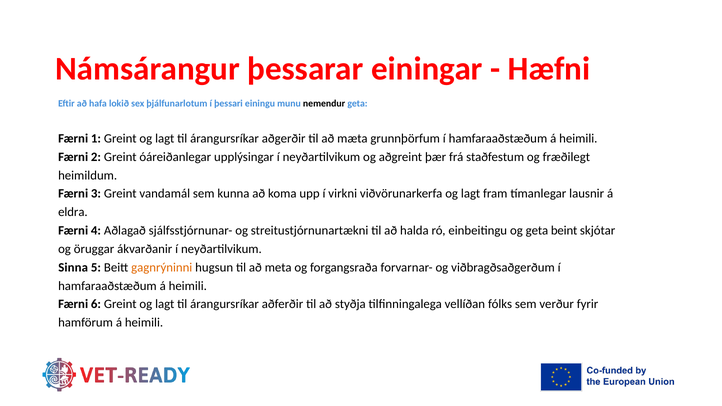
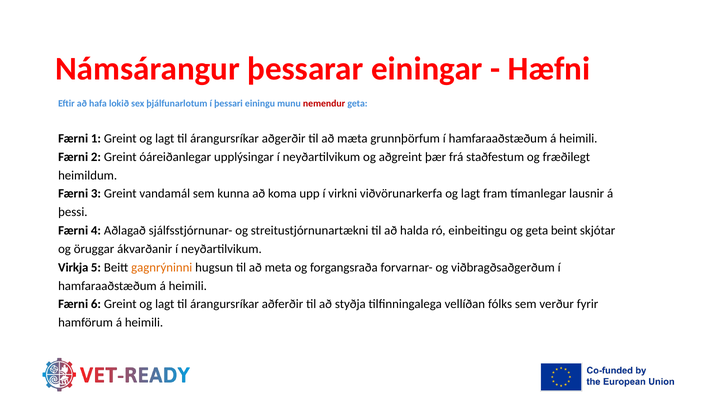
nemendur colour: black -> red (324, 103)
eldra: eldra -> þessi (73, 212)
Sinna: Sinna -> Virkja (73, 267)
